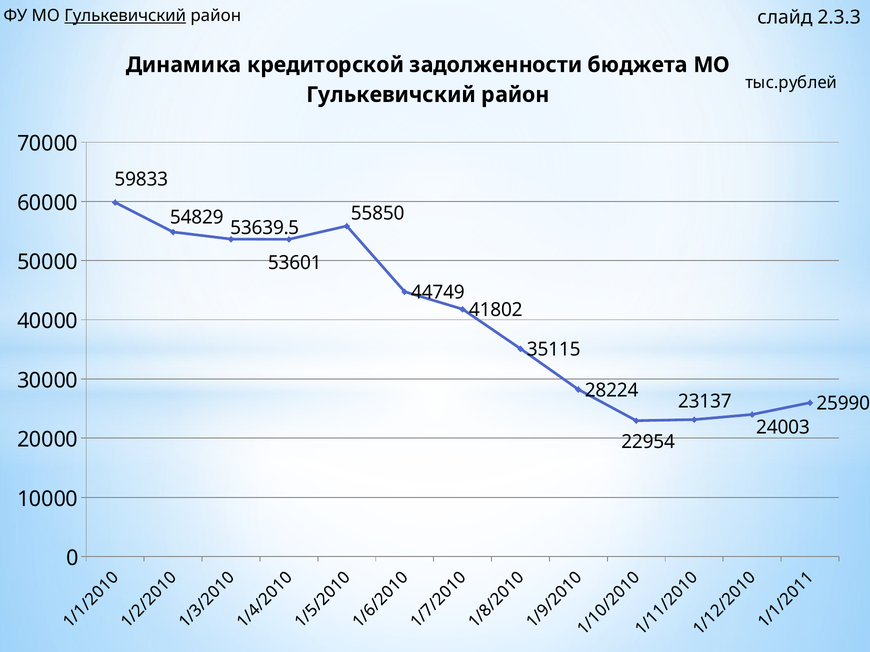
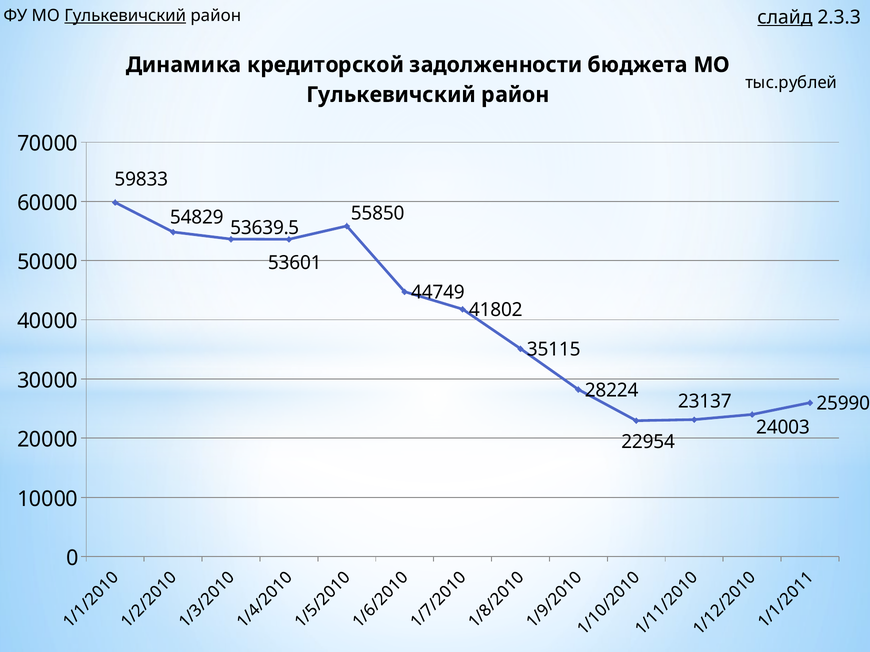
слайд underline: none -> present (785, 17)
